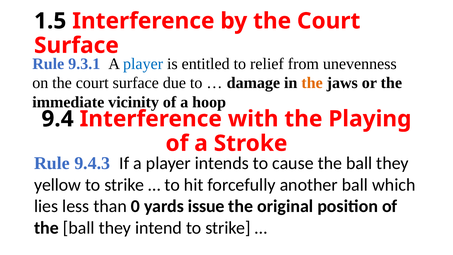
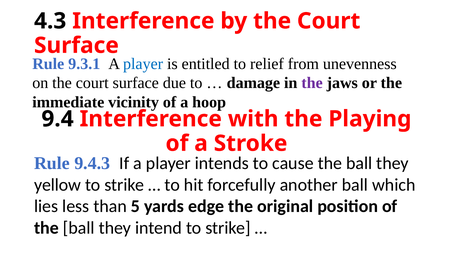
1.5: 1.5 -> 4.3 (50, 21)
the colour: orange -> purple (312, 83)
0: 0 -> 5 (135, 206)
issue: issue -> edge (206, 206)
